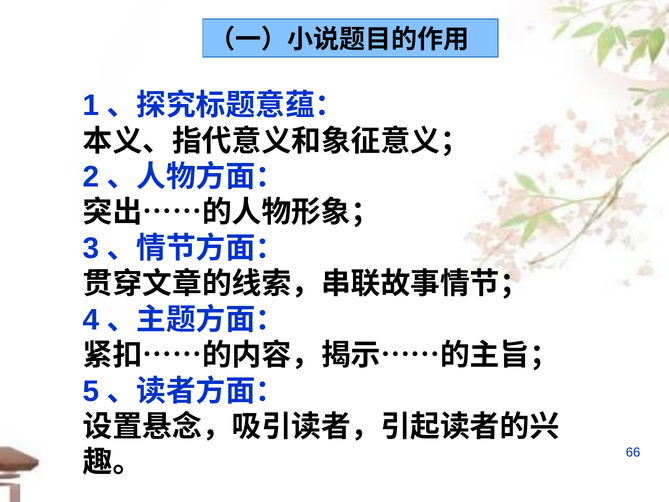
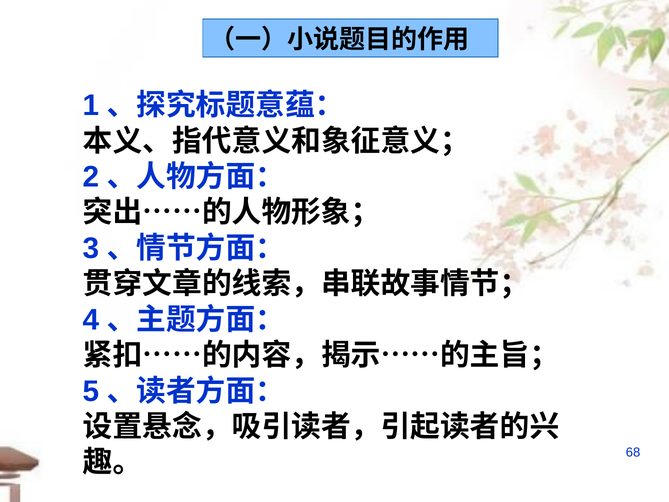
66: 66 -> 68 (633, 452)
